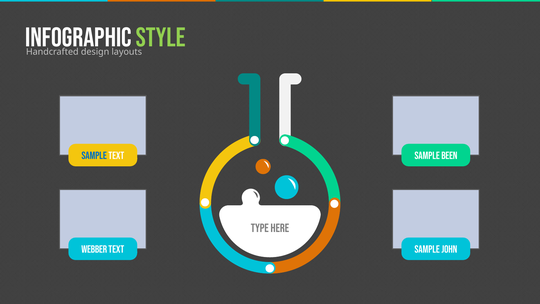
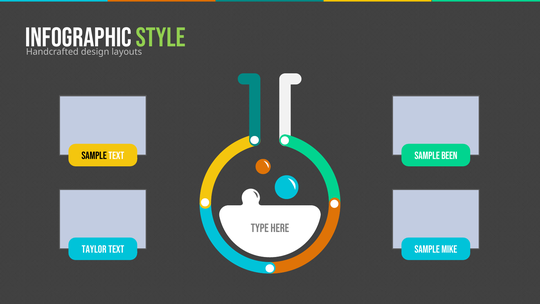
SAMPLE colour: blue -> black (94, 156)
WEBBER: WEBBER -> TAYLOR (94, 249)
JOHN: JOHN -> MIKE (449, 249)
